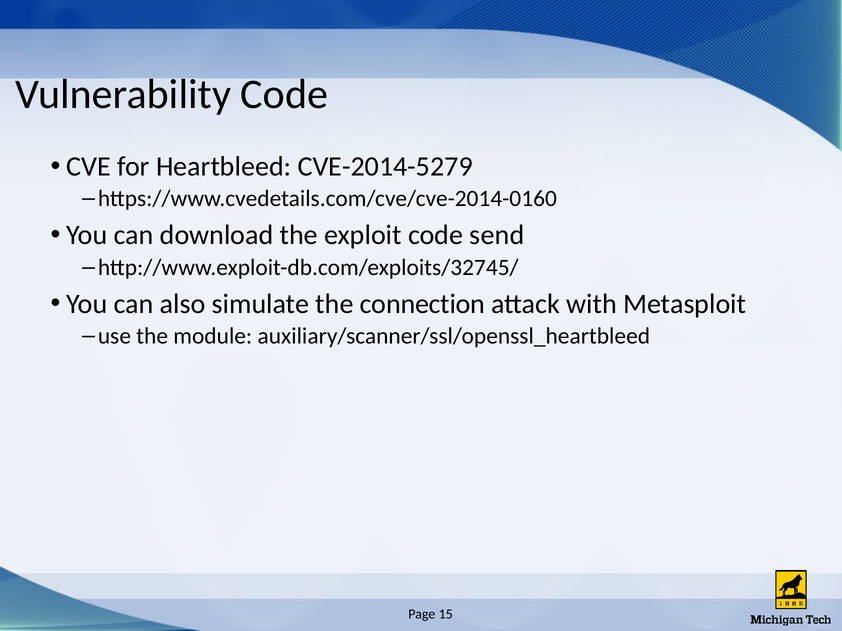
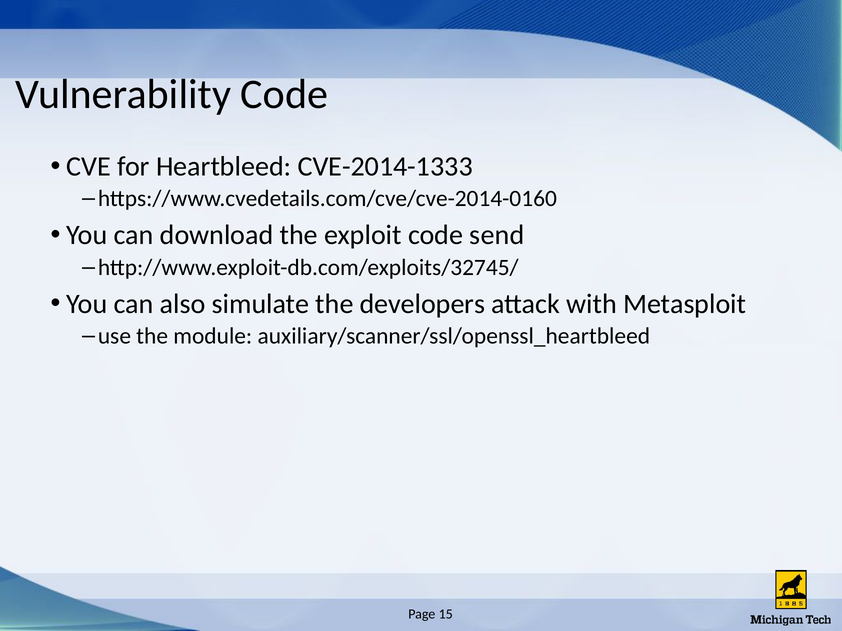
CVE-2014-5279: CVE-2014-5279 -> CVE-2014-1333 (385, 167)
connection: connection -> developers (422, 304)
